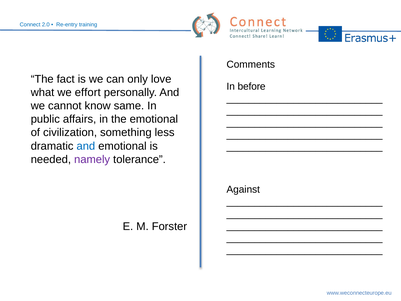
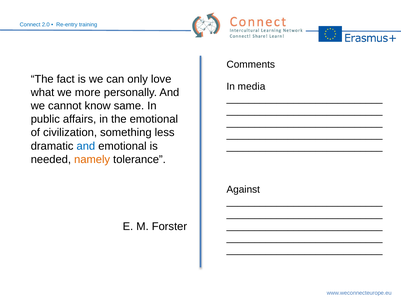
before: before -> media (252, 86)
effort: effort -> more (88, 92)
namely colour: purple -> orange (92, 159)
